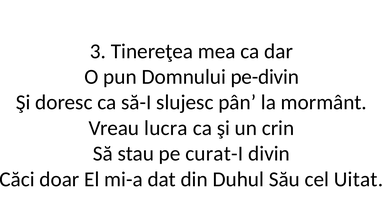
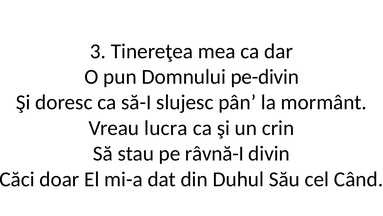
curat-I: curat-I -> râvnă-I (214, 153)
Uitat: Uitat -> Când (359, 179)
